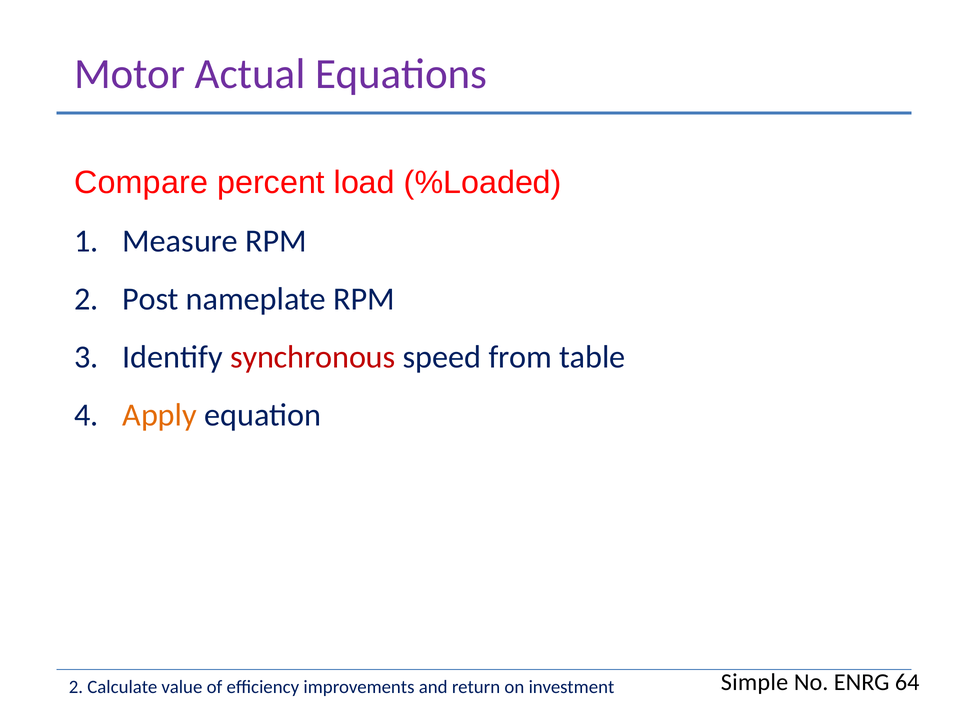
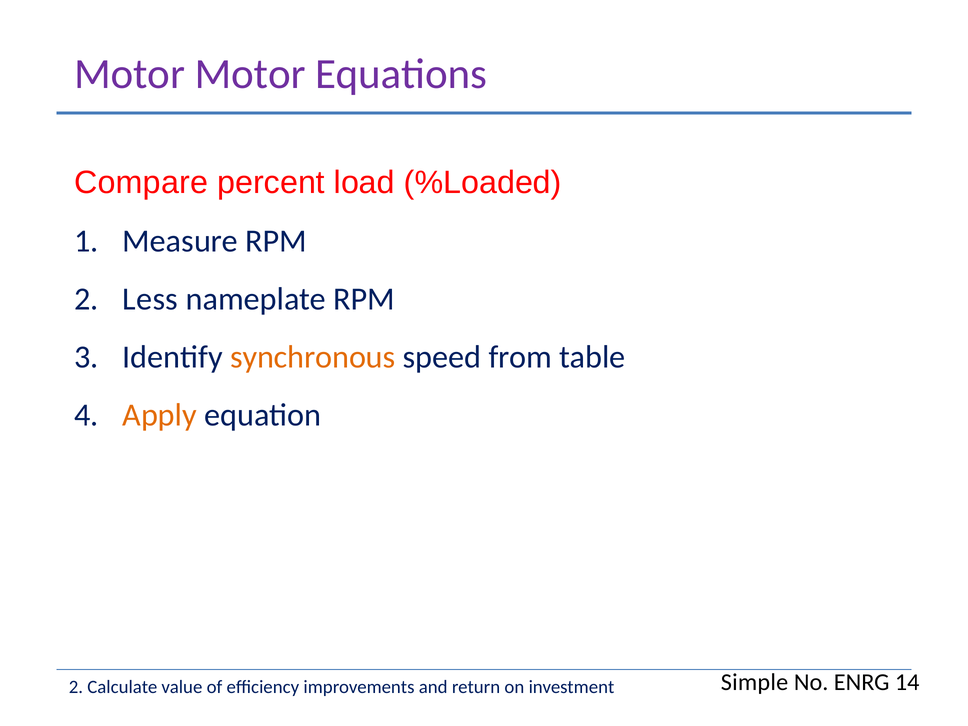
Motor Actual: Actual -> Motor (250, 74)
Post: Post -> Less (150, 299)
synchronous colour: red -> orange (313, 357)
64: 64 -> 14 (907, 682)
